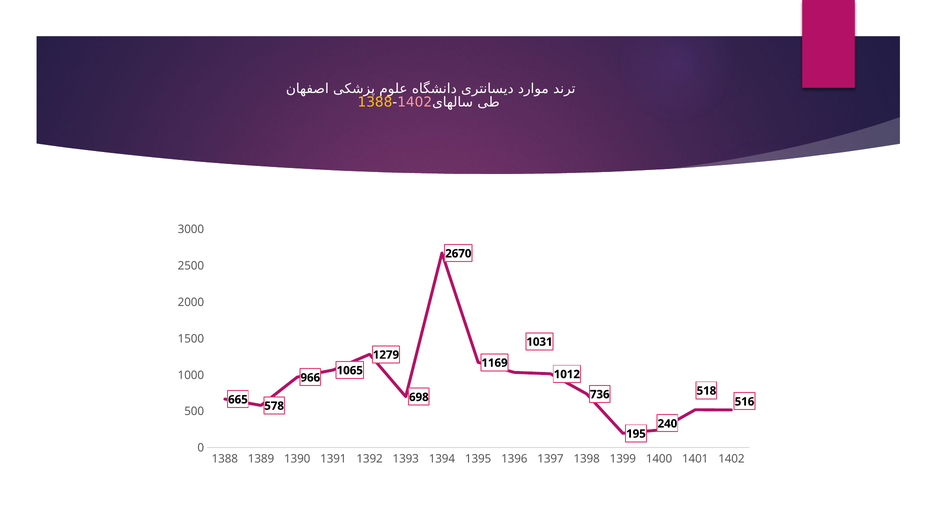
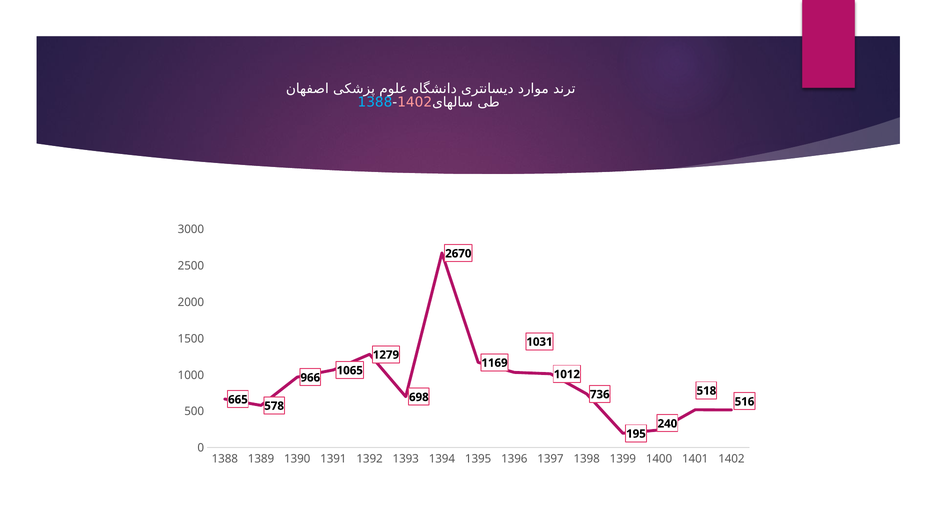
1388 colour: yellow -> light blue (375, 102)
